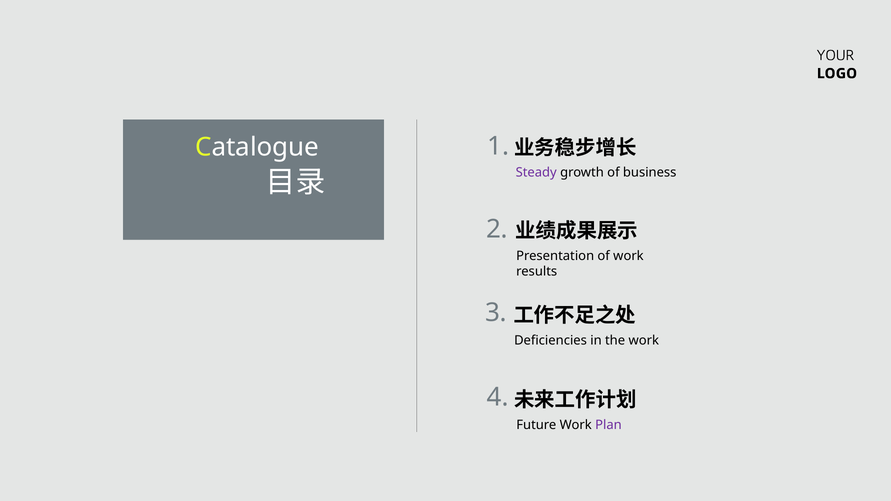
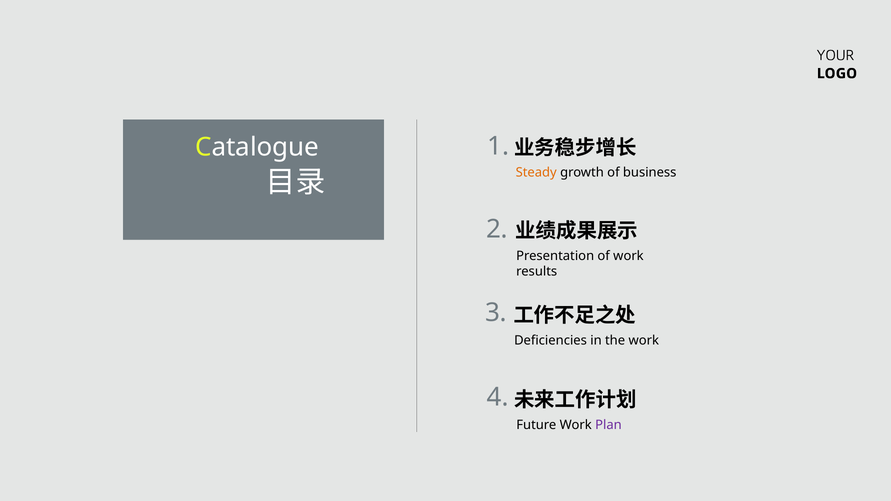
Steady colour: purple -> orange (536, 173)
